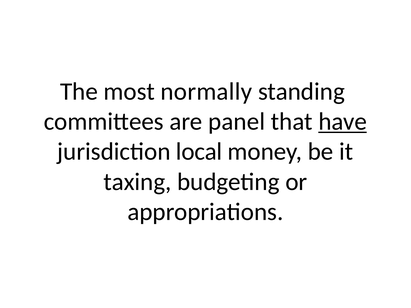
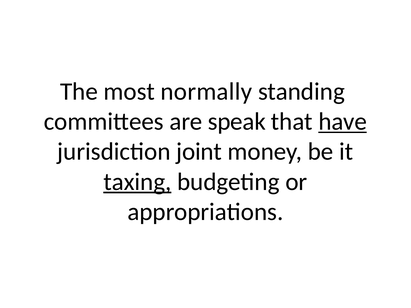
panel: panel -> speak (237, 122)
local: local -> joint (199, 152)
taxing underline: none -> present (137, 182)
